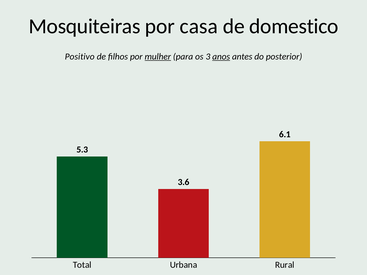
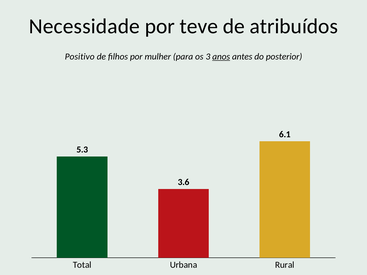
Mosquiteiras: Mosquiteiras -> Necessidade (84, 26)
casa: casa -> teve (199, 26)
domestico: domestico -> atribuídos (294, 26)
mulher underline: present -> none (158, 57)
